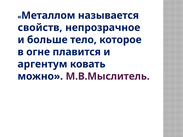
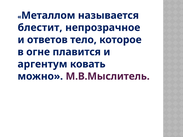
свойств: свойств -> блестит (40, 28)
больше: больше -> ответов (47, 40)
